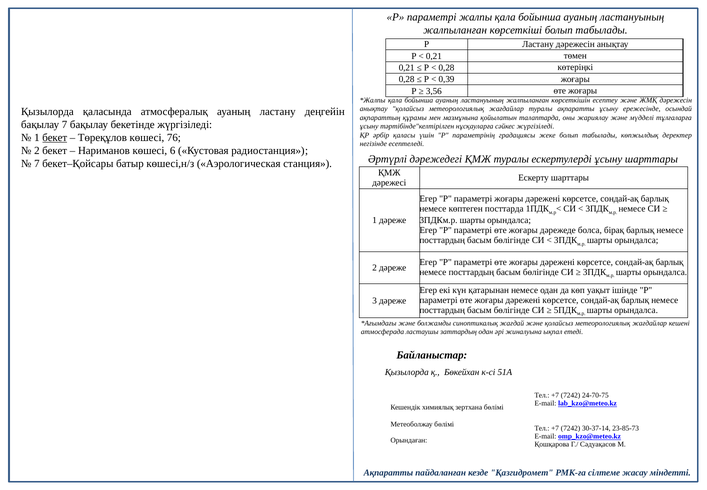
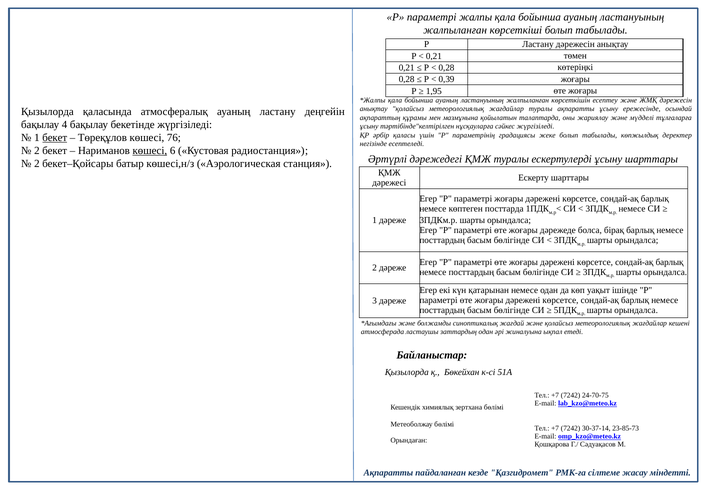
3,56: 3,56 -> 1,95 (434, 91)
бақылау 7: 7 -> 4 (65, 124)
көшесі underline: none -> present (150, 150)
7: 7 -> 2 (37, 163)
